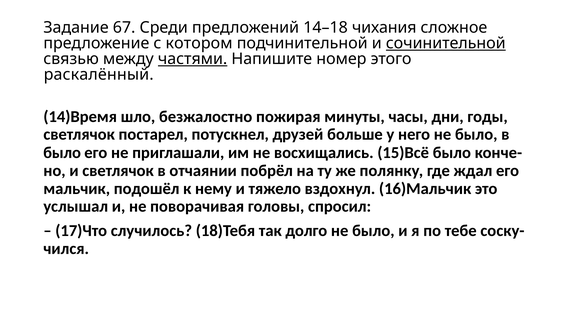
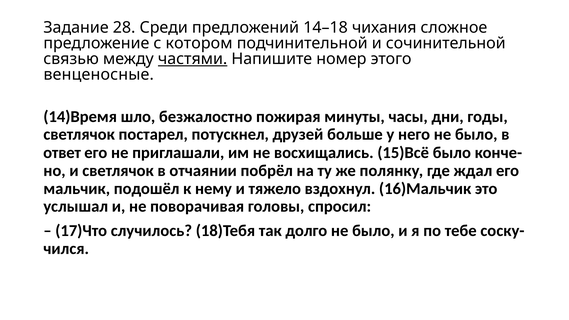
67: 67 -> 28 (124, 28)
сочинительной underline: present -> none (446, 43)
раскалённый: раскалённый -> венценосные (99, 74)
было: было -> ответ (62, 153)
